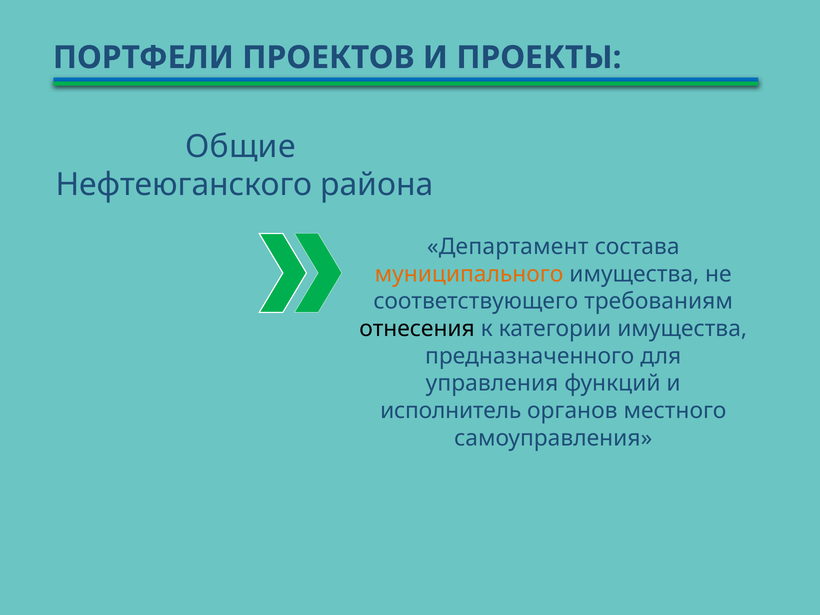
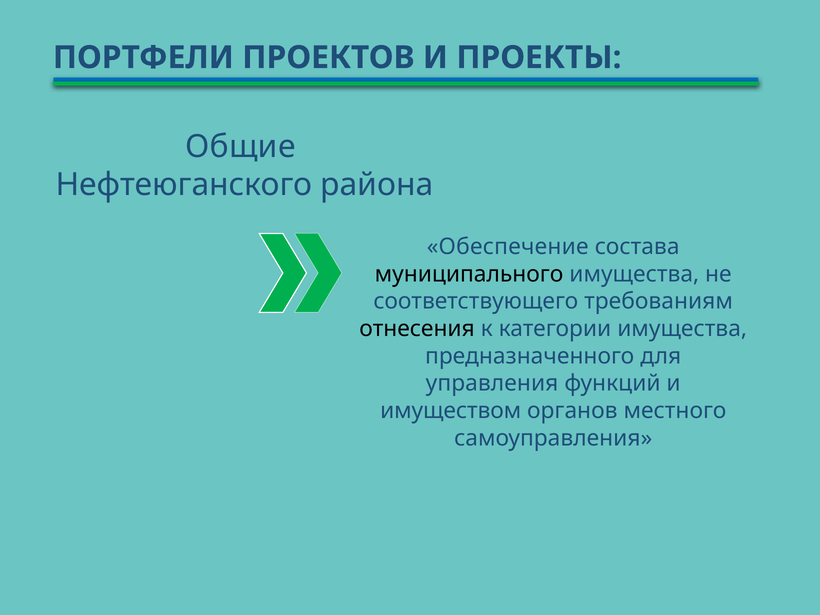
Департамент: Департамент -> Обеспечение (508, 247)
муниципального colour: orange -> black (469, 274)
исполнитель: исполнитель -> имуществом (451, 411)
